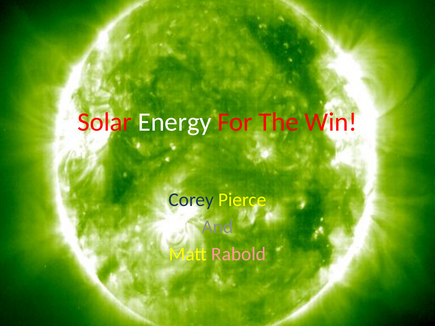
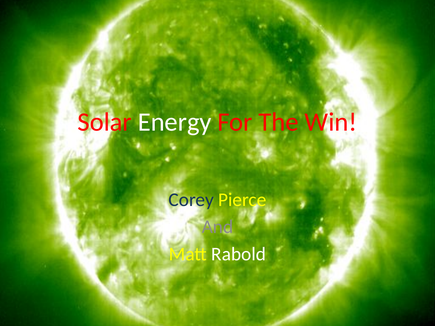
Rabold colour: pink -> white (239, 254)
